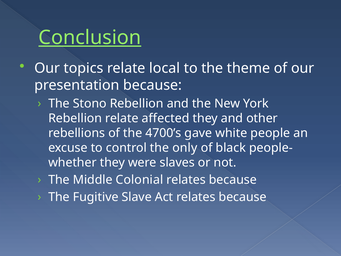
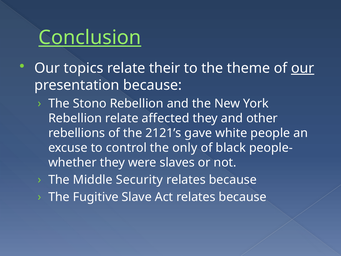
local: local -> their (165, 68)
our underline: none -> present (303, 68)
4700’s: 4700’s -> 2121’s (163, 133)
Colonial: Colonial -> Security (139, 180)
